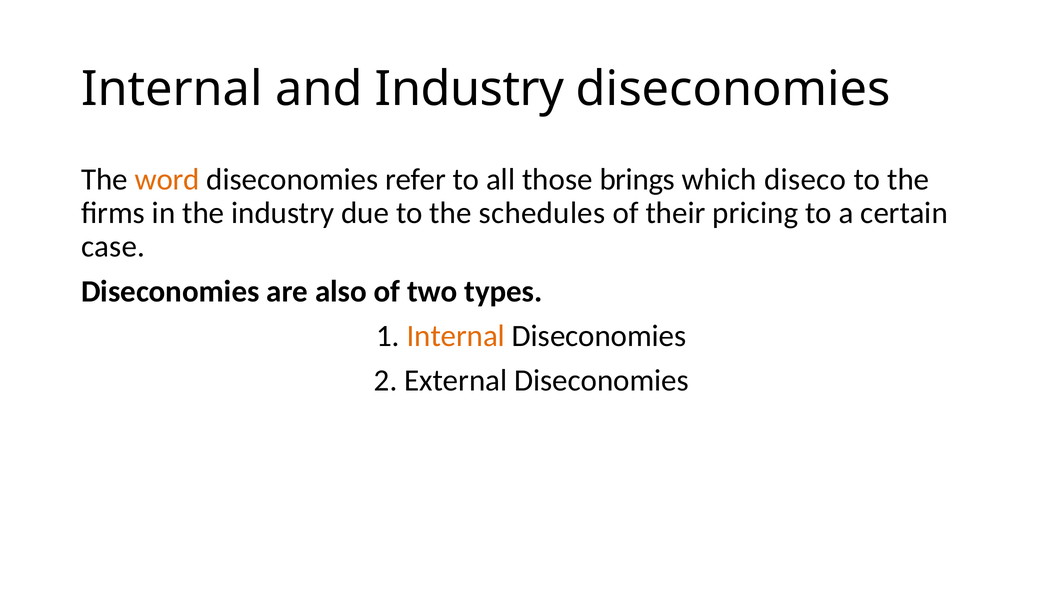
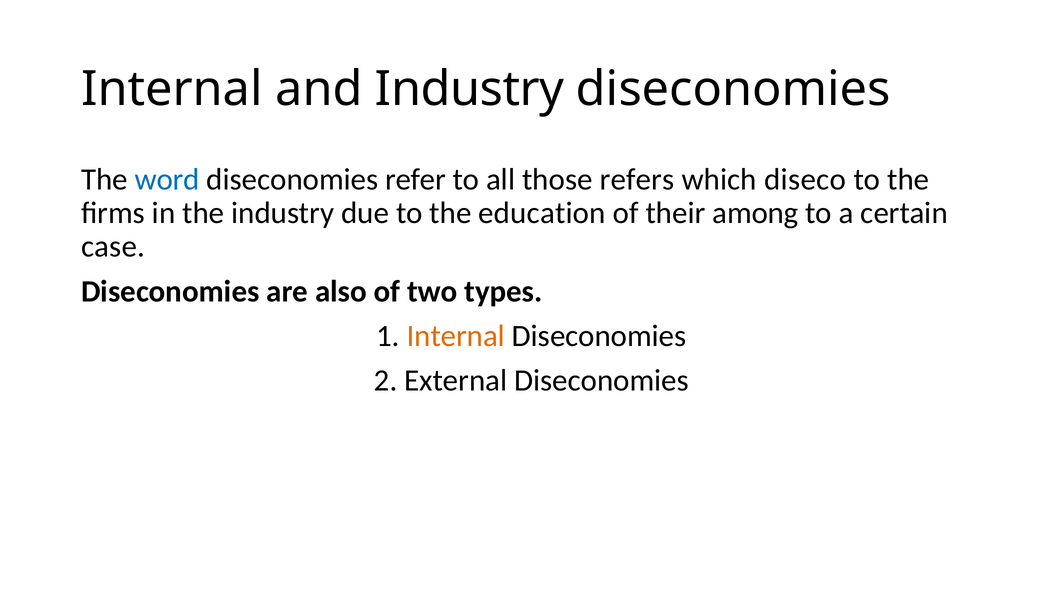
word colour: orange -> blue (167, 180)
brings: brings -> refers (637, 180)
schedules: schedules -> education (542, 213)
pricing: pricing -> among (755, 213)
